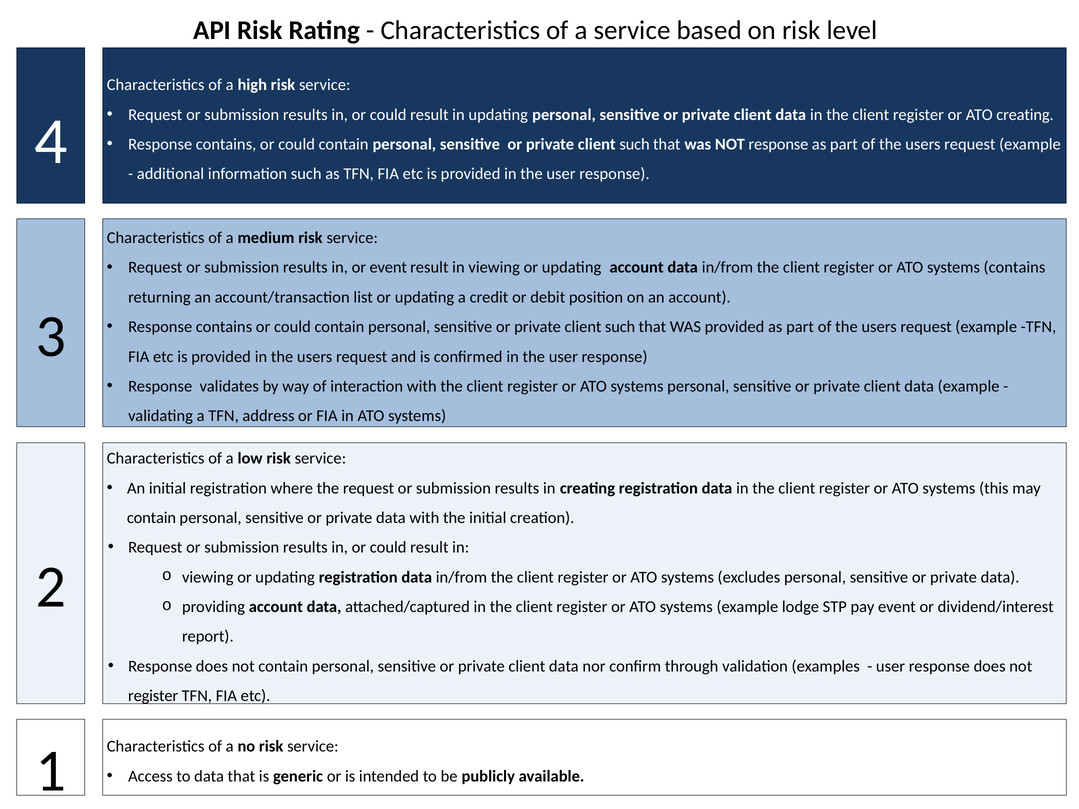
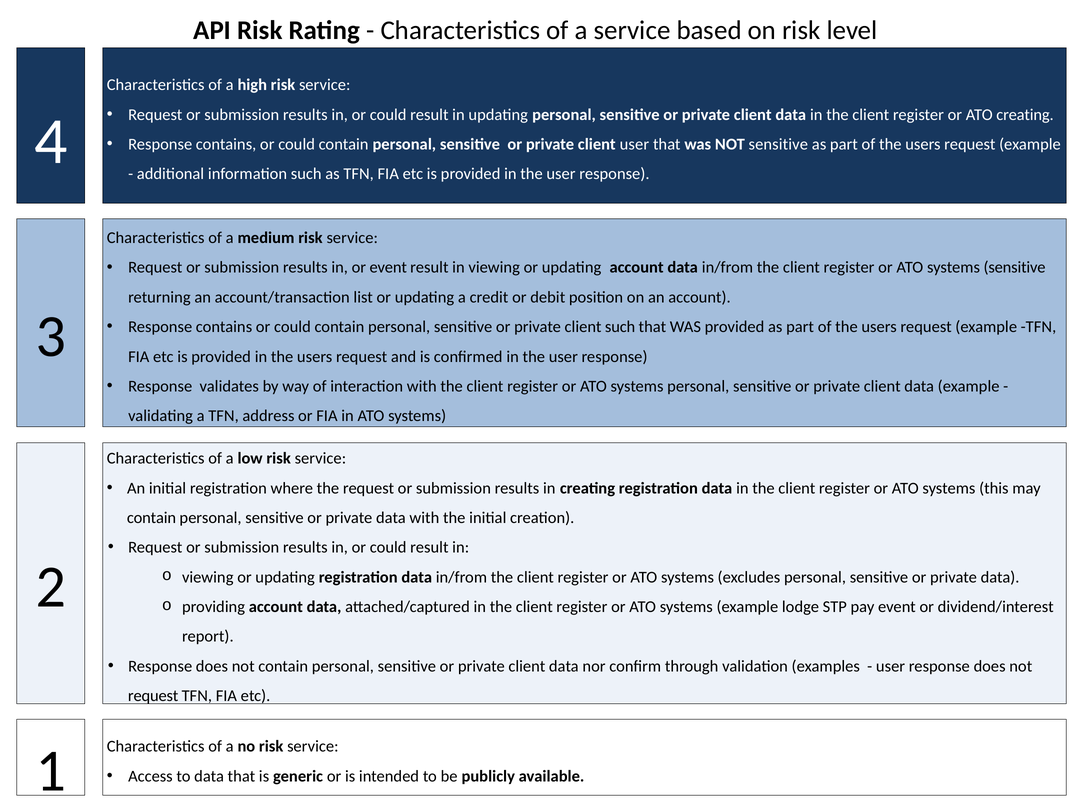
such: such -> user (634, 144)
NOT response: response -> sensitive (778, 144)
systems contains: contains -> sensitive (1015, 268)
register: register -> request (153, 696)
